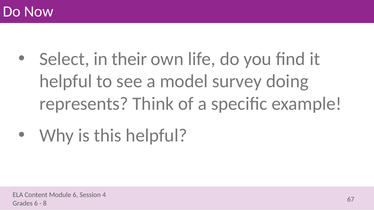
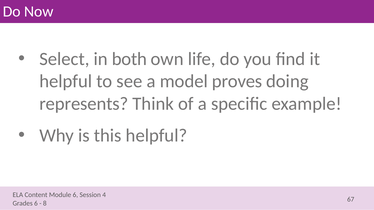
their: their -> both (129, 59)
survey: survey -> proves (237, 81)
